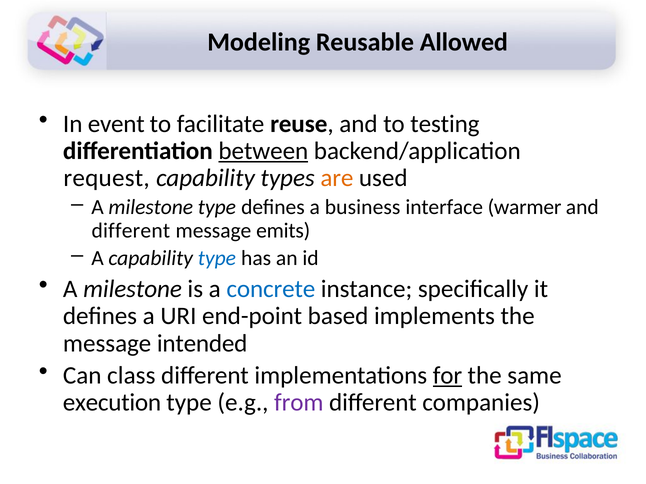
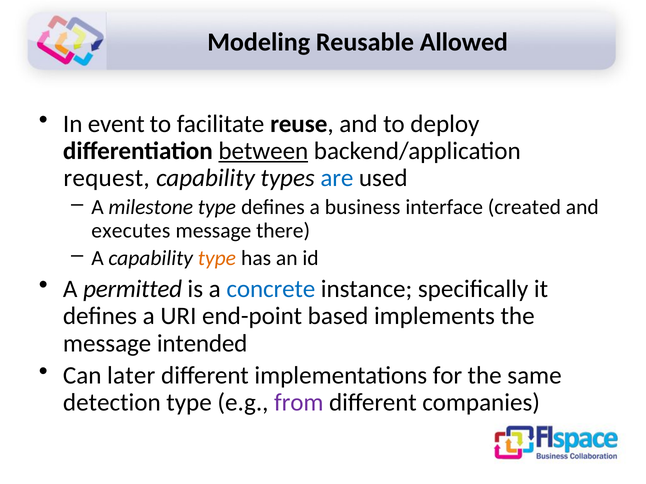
testing: testing -> deploy (445, 124)
are colour: orange -> blue (337, 178)
warmer: warmer -> created (524, 208)
different: different -> executes (131, 231)
emits: emits -> there (283, 231)
type colour: blue -> orange (217, 259)
milestone: milestone -> permitted (133, 289)
class: class -> later (131, 376)
for underline: present -> none (447, 376)
execution: execution -> detection (112, 403)
